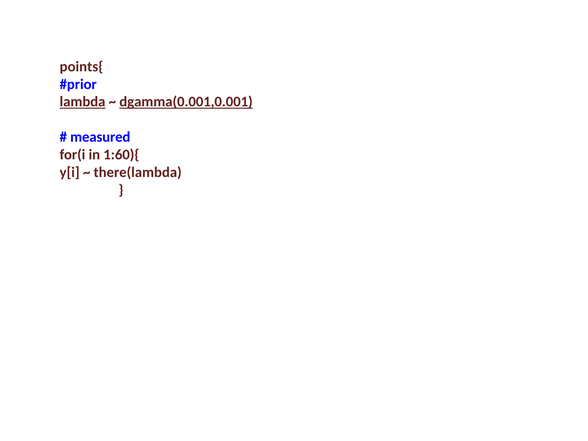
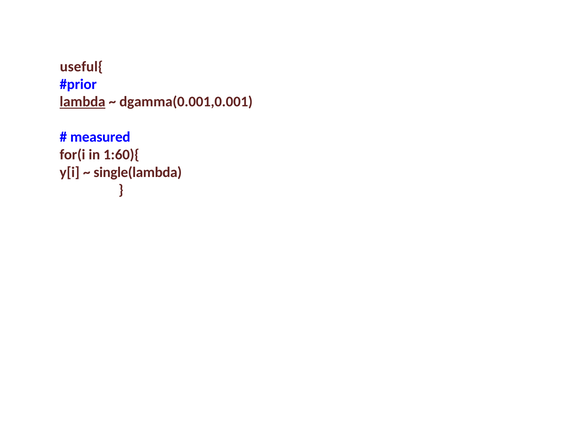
points{: points{ -> useful{ (81, 67)
dgamma(0.001,0.001 underline: present -> none (186, 102)
there(lambda: there(lambda -> single(lambda (138, 172)
